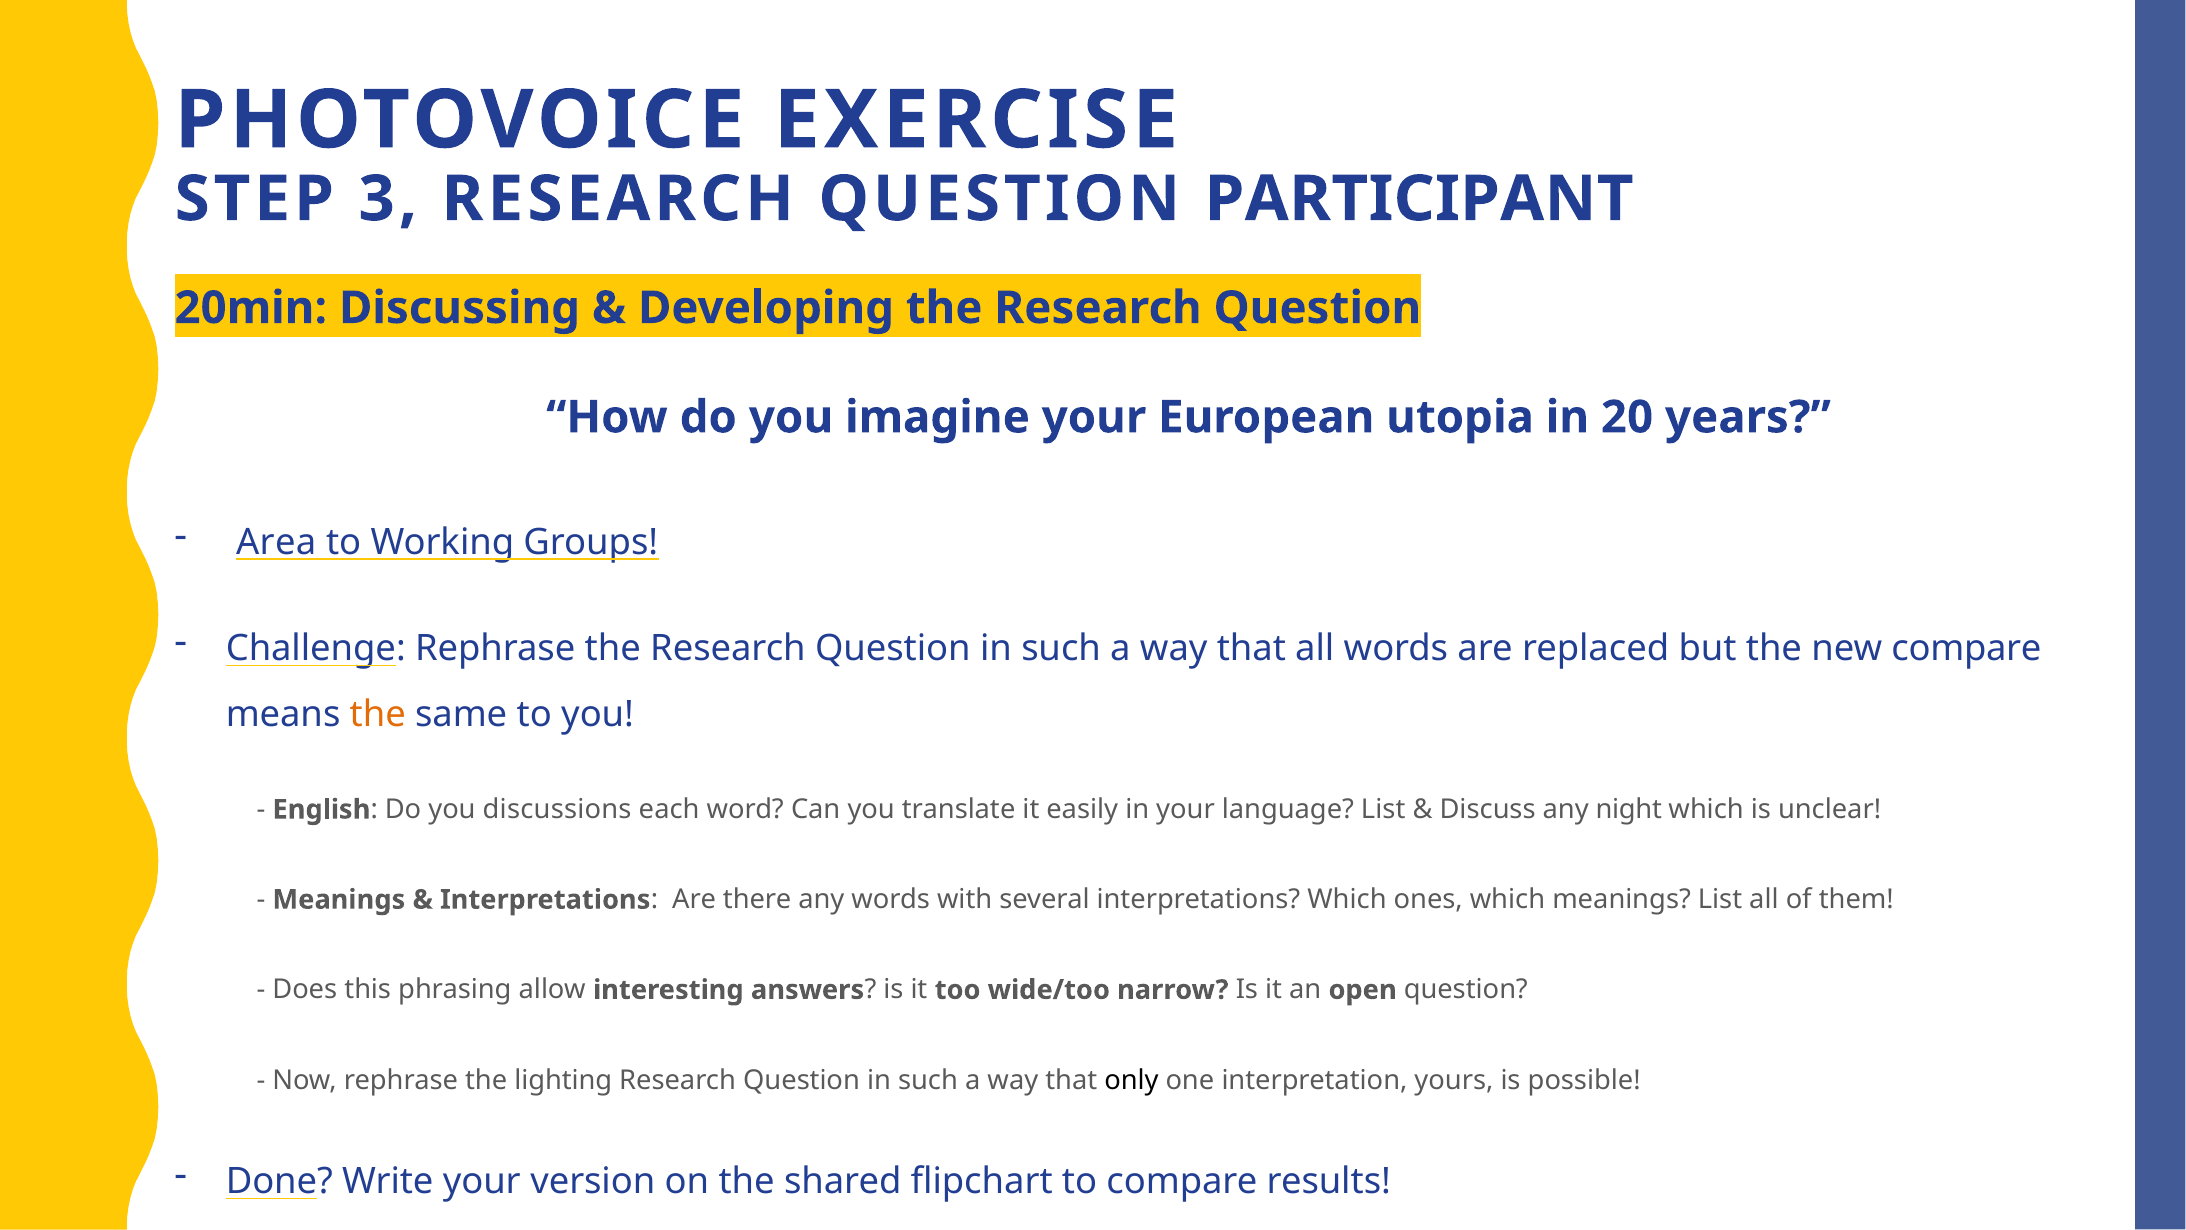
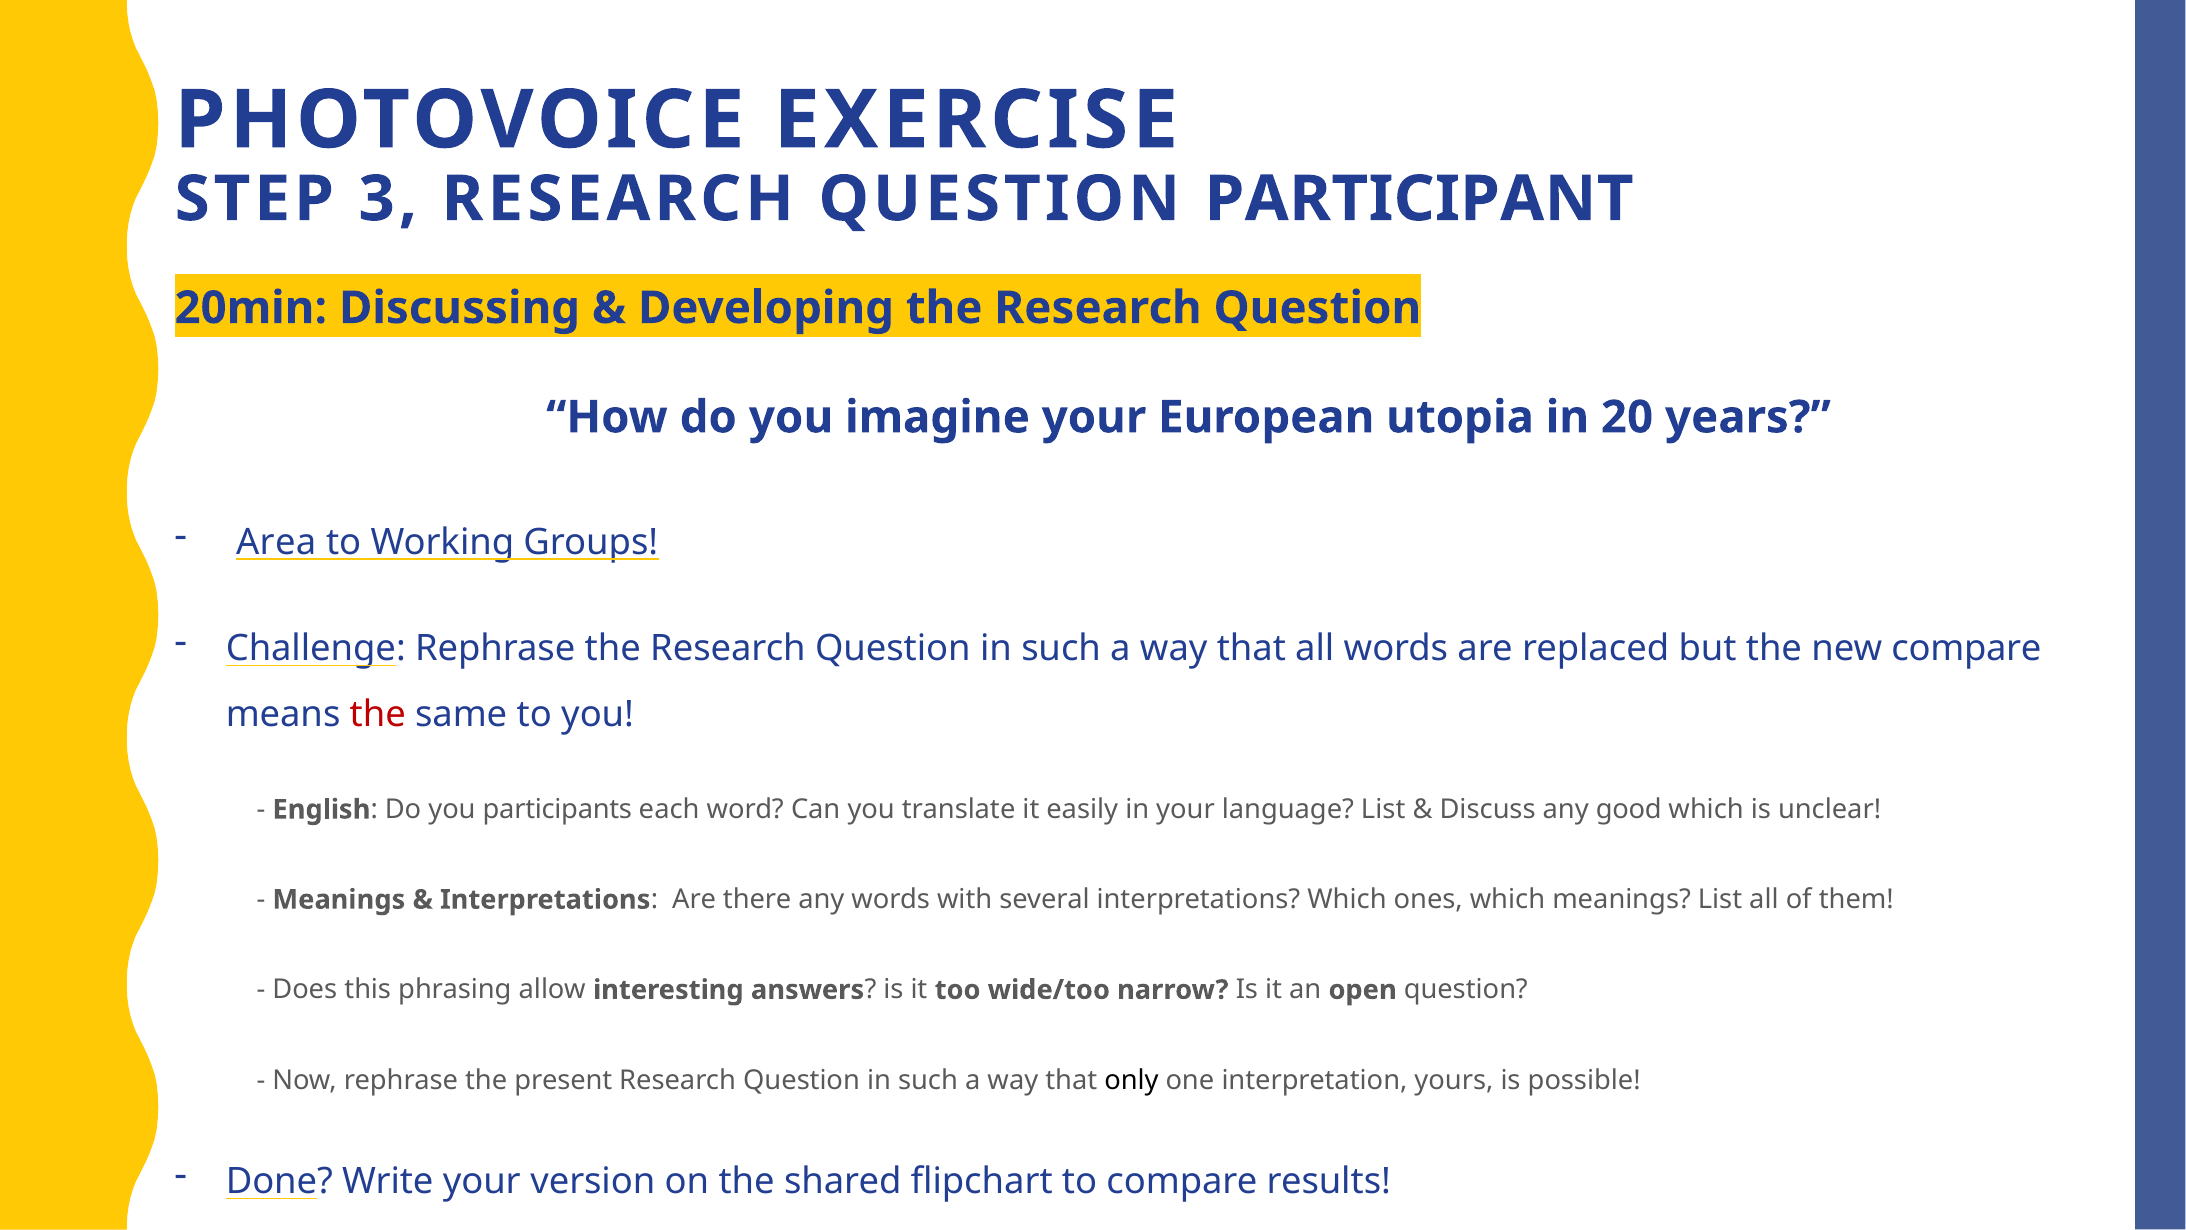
the colour: orange -> red (378, 714)
discussions: discussions -> participants (557, 809)
night: night -> good (1629, 809)
lighting: lighting -> present (563, 1080)
